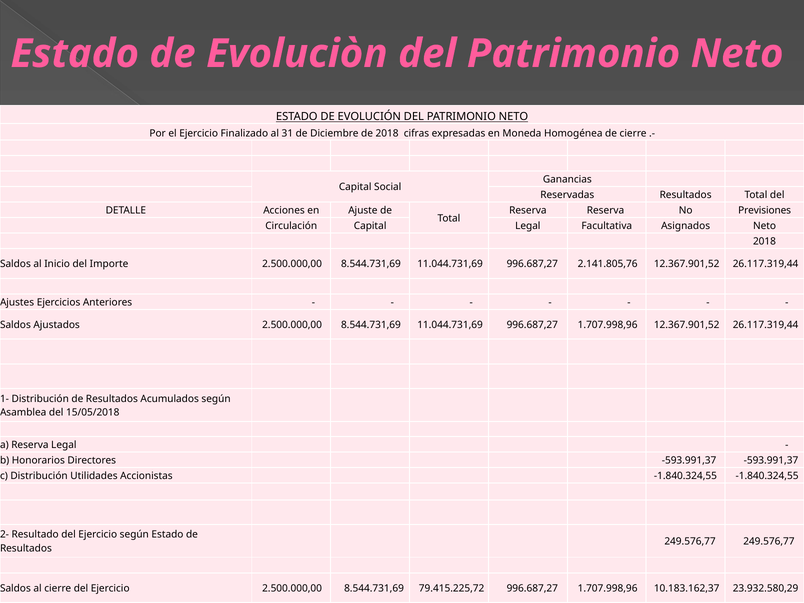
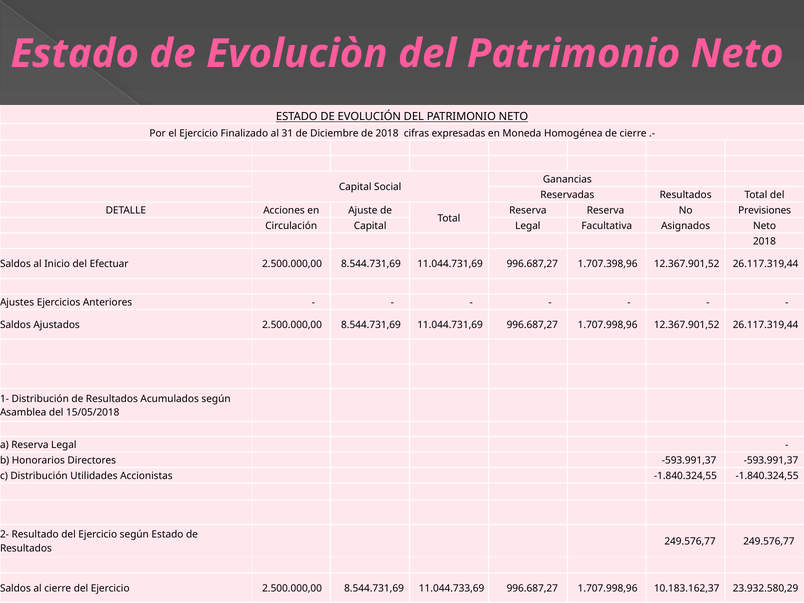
Importe: Importe -> Efectuar (109, 264)
2.141.805,76: 2.141.805,76 -> 1.707.398,96 (608, 264)
79.415.225,72: 79.415.225,72 -> 11.044.733,69 (452, 588)
